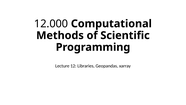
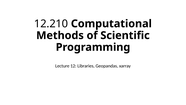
12.000: 12.000 -> 12.210 (51, 24)
